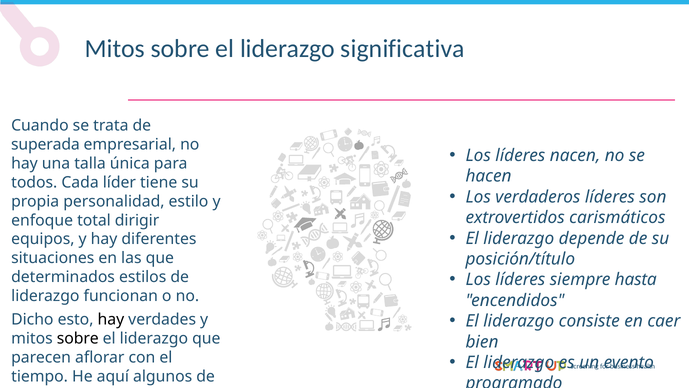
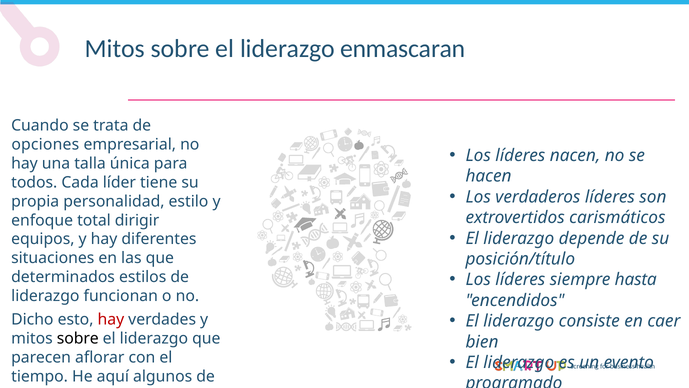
significativa: significativa -> enmascaran (403, 49)
superada: superada -> opciones (45, 144)
hay colour: black -> red (111, 319)
